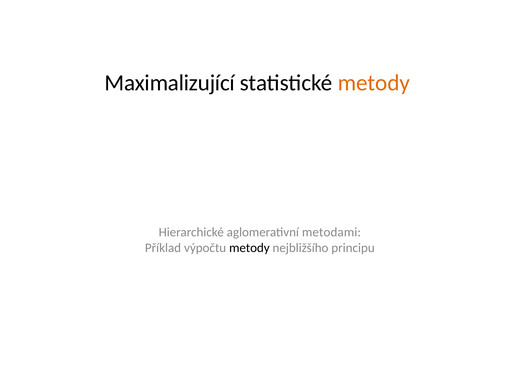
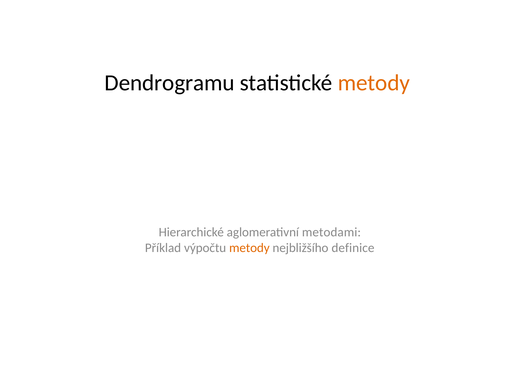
Maximalizující: Maximalizující -> Dendrogramu (170, 83)
metody colour: black -> orange (249, 248)
principu: principu -> definice (353, 248)
